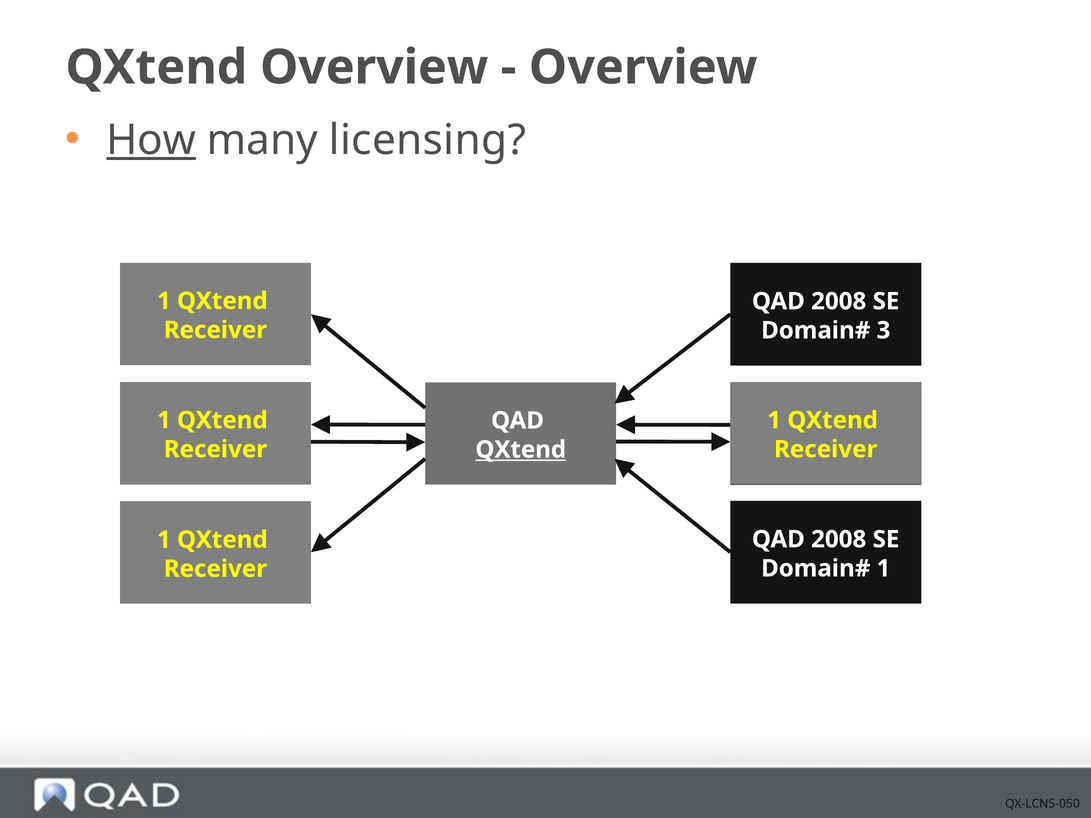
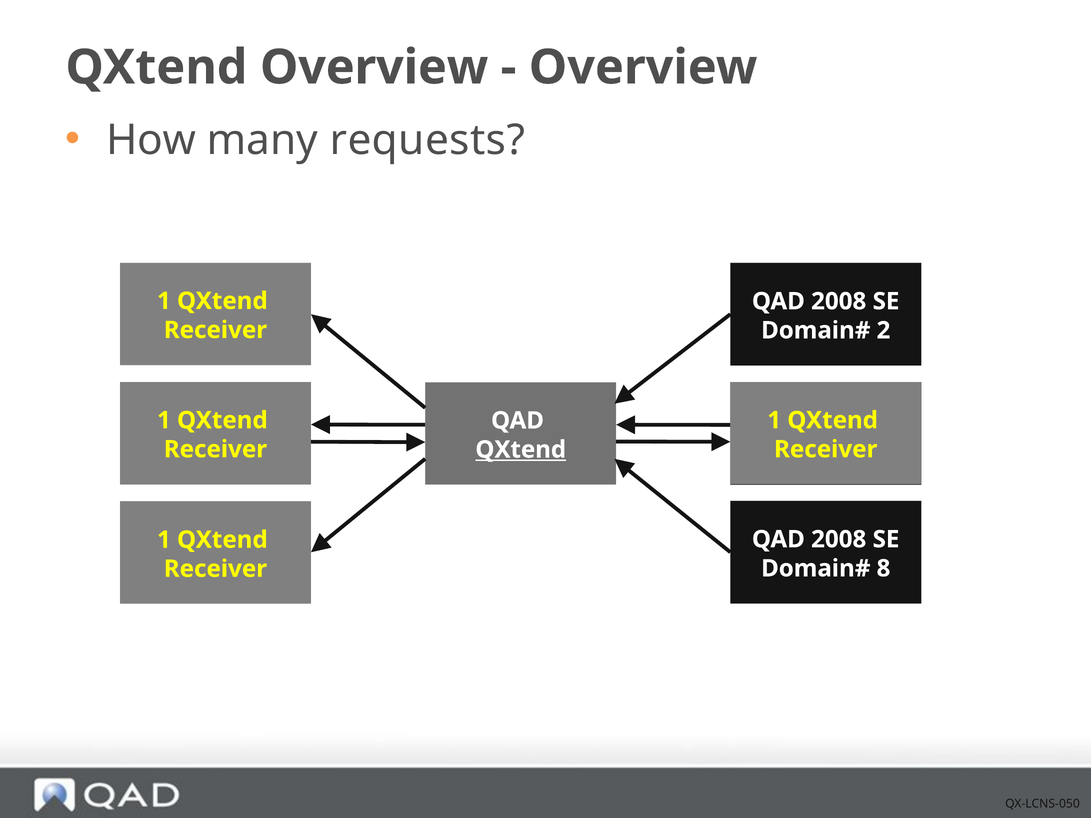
How underline: present -> none (151, 140)
licensing: licensing -> requests (427, 140)
3: 3 -> 2 (883, 331)
1: 1 -> 8 (883, 569)
